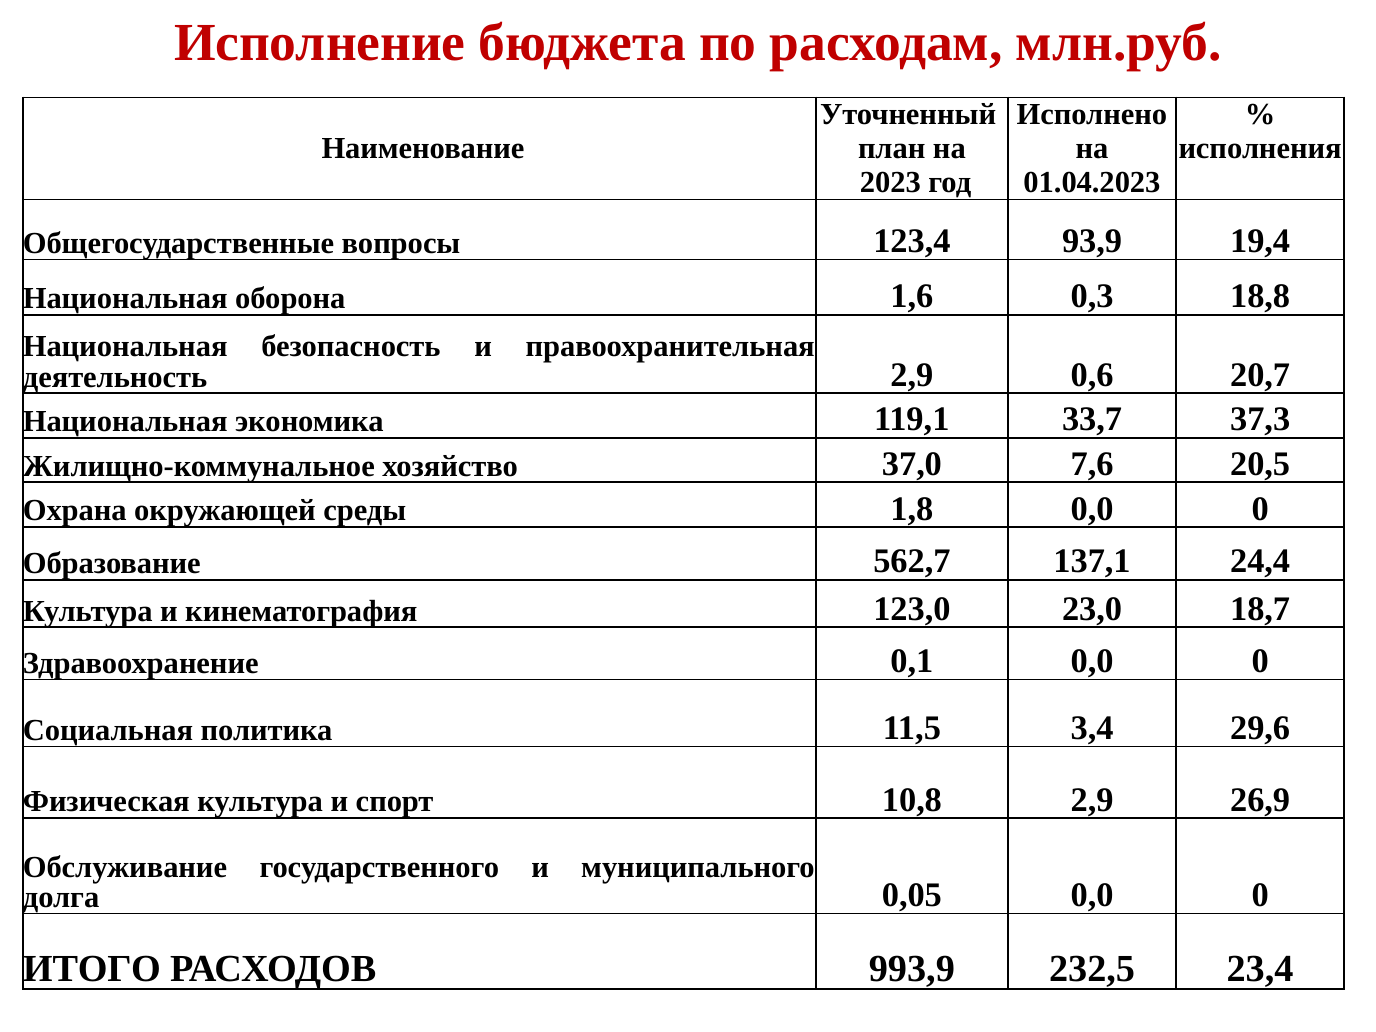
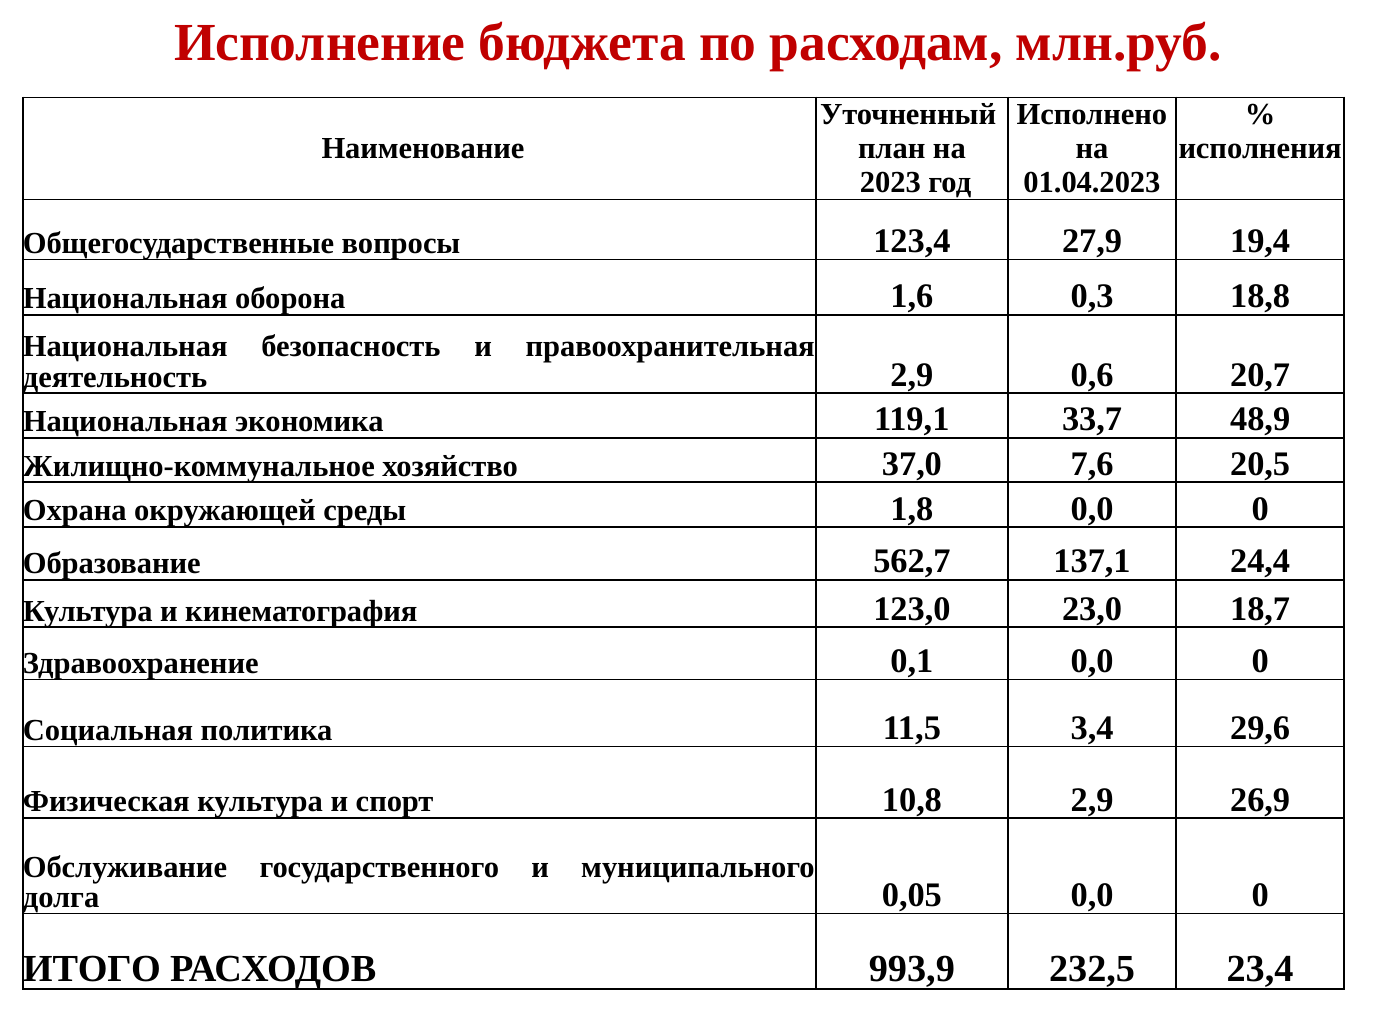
93,9: 93,9 -> 27,9 (1092, 241)
37,3: 37,3 -> 48,9 (1260, 419)
